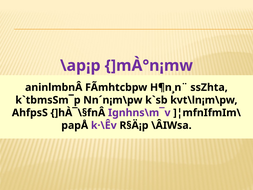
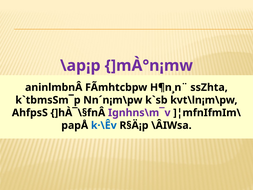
k·\Êv colour: purple -> blue (104, 125)
